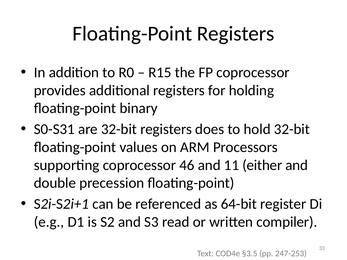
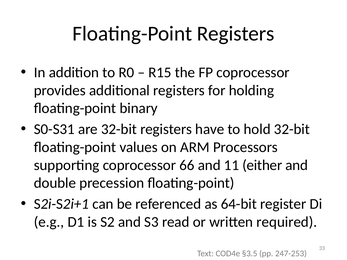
does: does -> have (210, 129)
46: 46 -> 66 (187, 165)
compiler: compiler -> required (287, 222)
